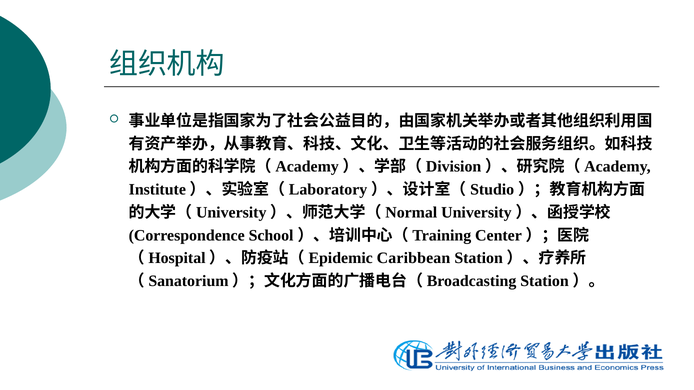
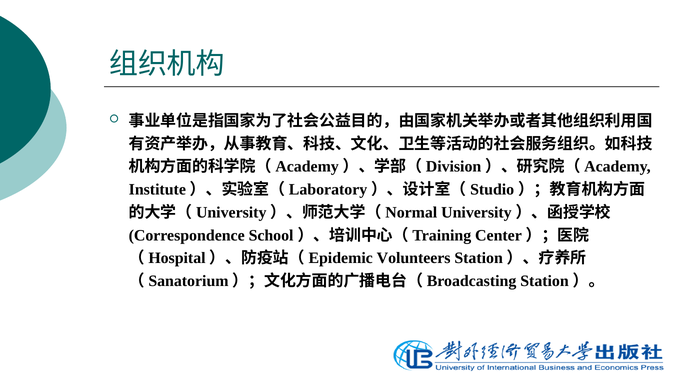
Caribbean: Caribbean -> Volunteers (414, 258)
